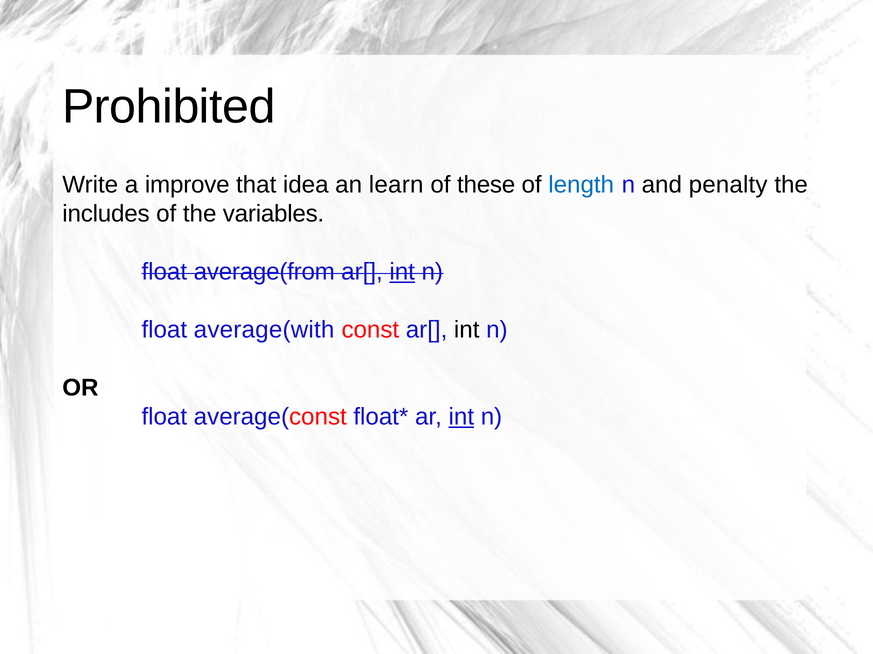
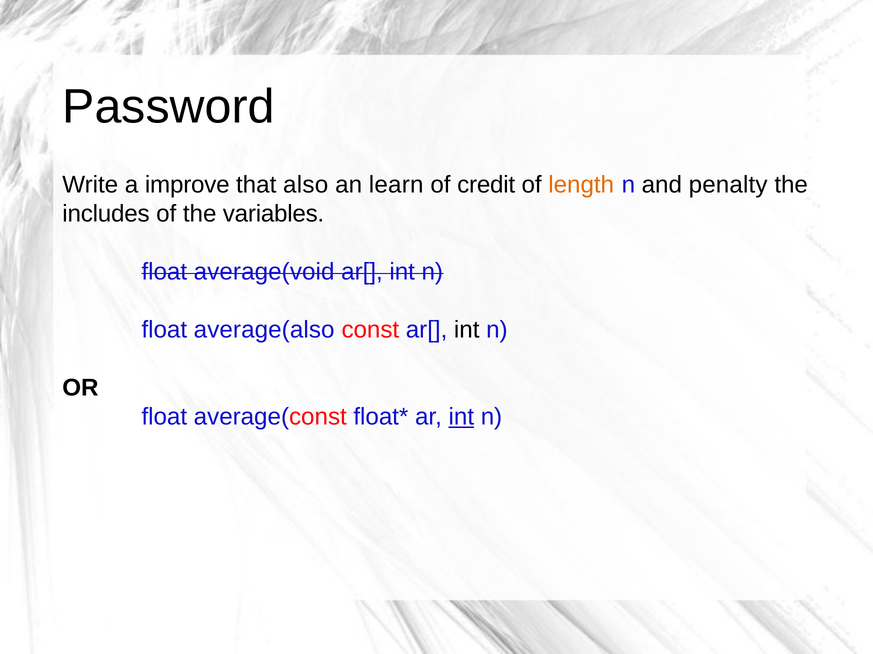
Prohibited: Prohibited -> Password (169, 107)
idea: idea -> also (306, 185)
these: these -> credit (486, 185)
length colour: blue -> orange (581, 185)
average(from: average(from -> average(void (264, 272)
int underline: present -> none (402, 272)
average(with: average(with -> average(also (264, 330)
